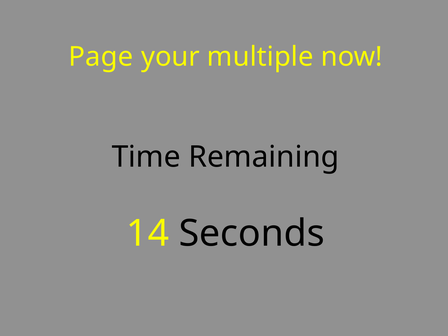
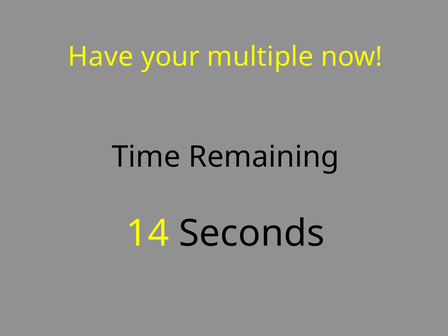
Page: Page -> Have (101, 57)
